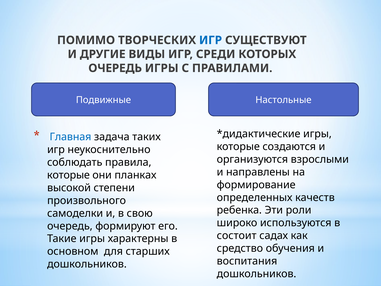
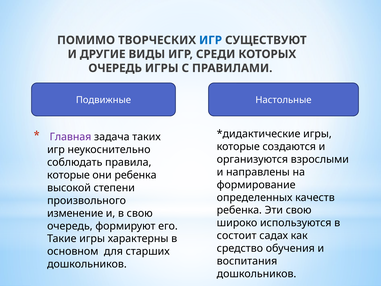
Главная colour: blue -> purple (70, 137)
они планках: планках -> ребенка (136, 175)
Эти роли: роли -> свою (299, 210)
самоделки: самоделки -> изменение (75, 213)
